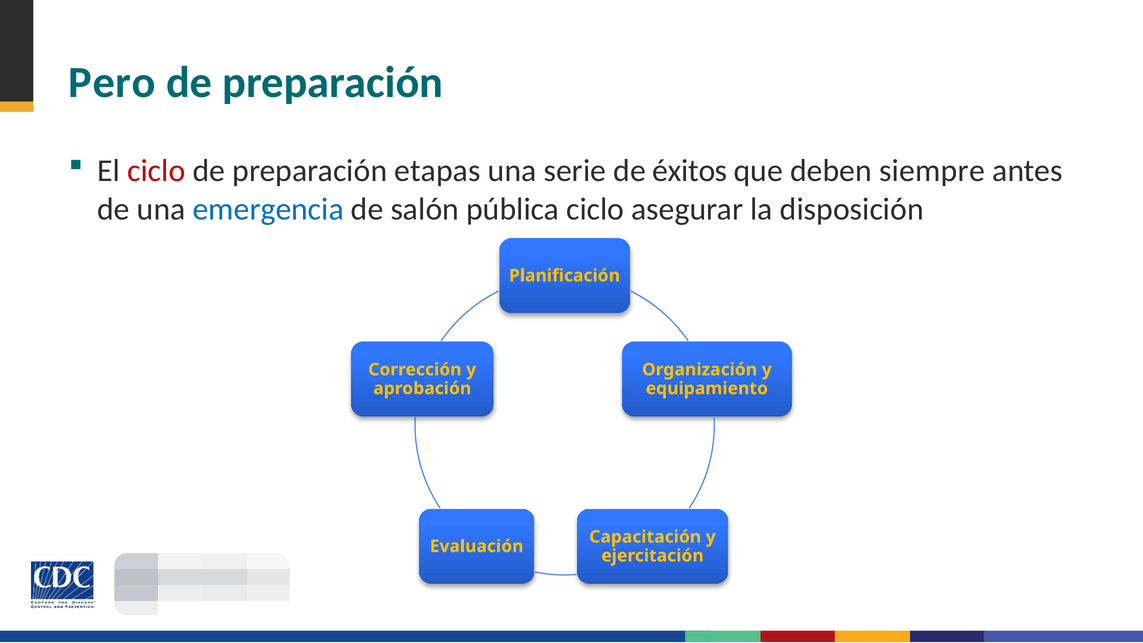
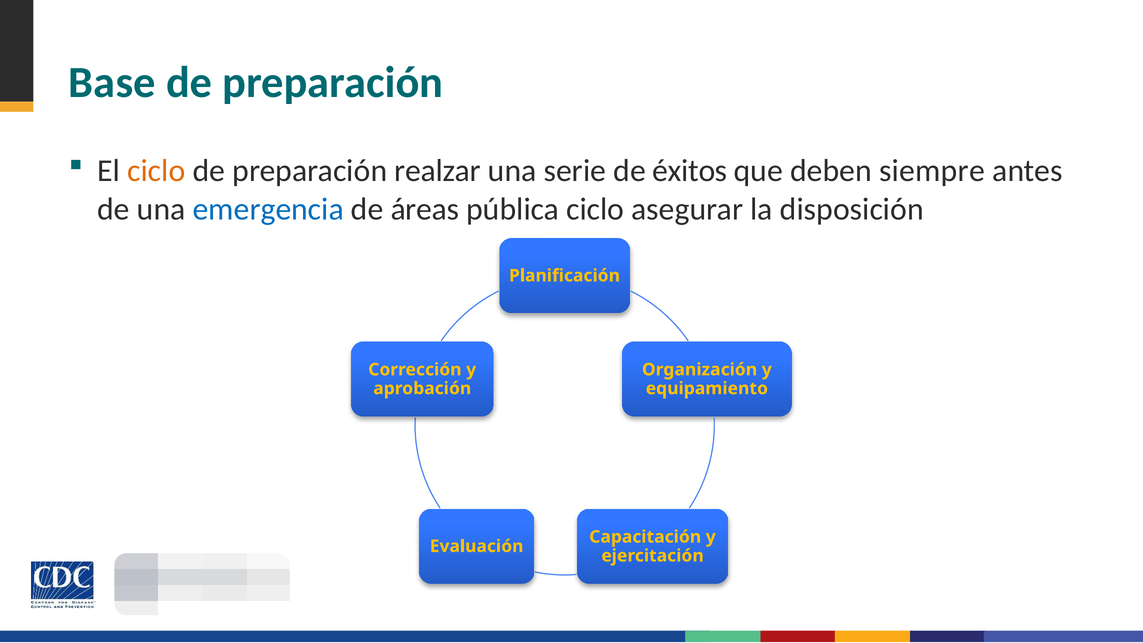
Pero: Pero -> Base (112, 83)
ciclo colour: red -> orange (156, 171)
etapas: etapas -> realzar (438, 171)
salón: salón -> áreas (425, 209)
